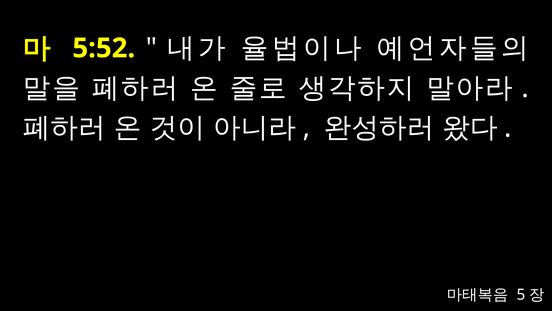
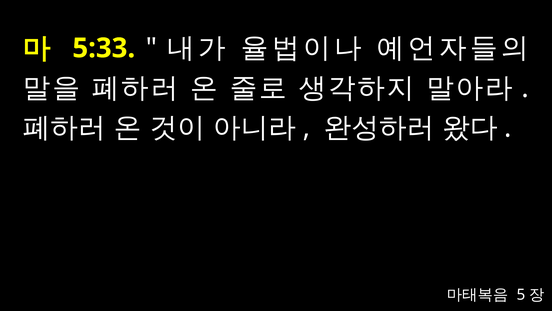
5:52: 5:52 -> 5:33 (104, 48)
